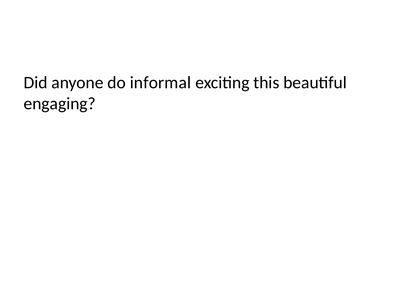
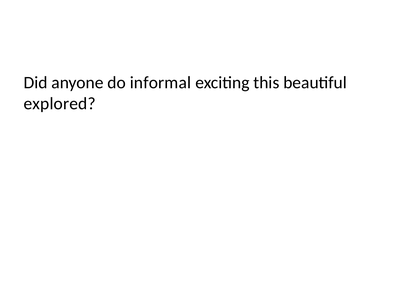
engaging: engaging -> explored (60, 103)
